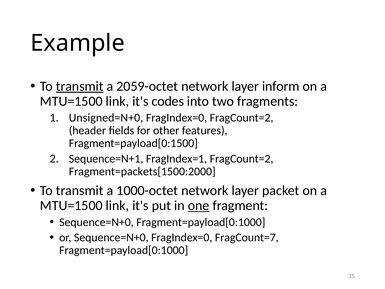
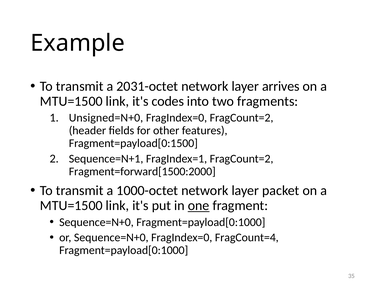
transmit underline: present -> none (80, 86)
2059-octet: 2059-octet -> 2031-octet (147, 86)
inform: inform -> arrives (281, 86)
Fragment=packets[1500:2000: Fragment=packets[1500:2000 -> Fragment=forward[1500:2000 (142, 171)
FragCount=7: FragCount=7 -> FragCount=4 (247, 237)
